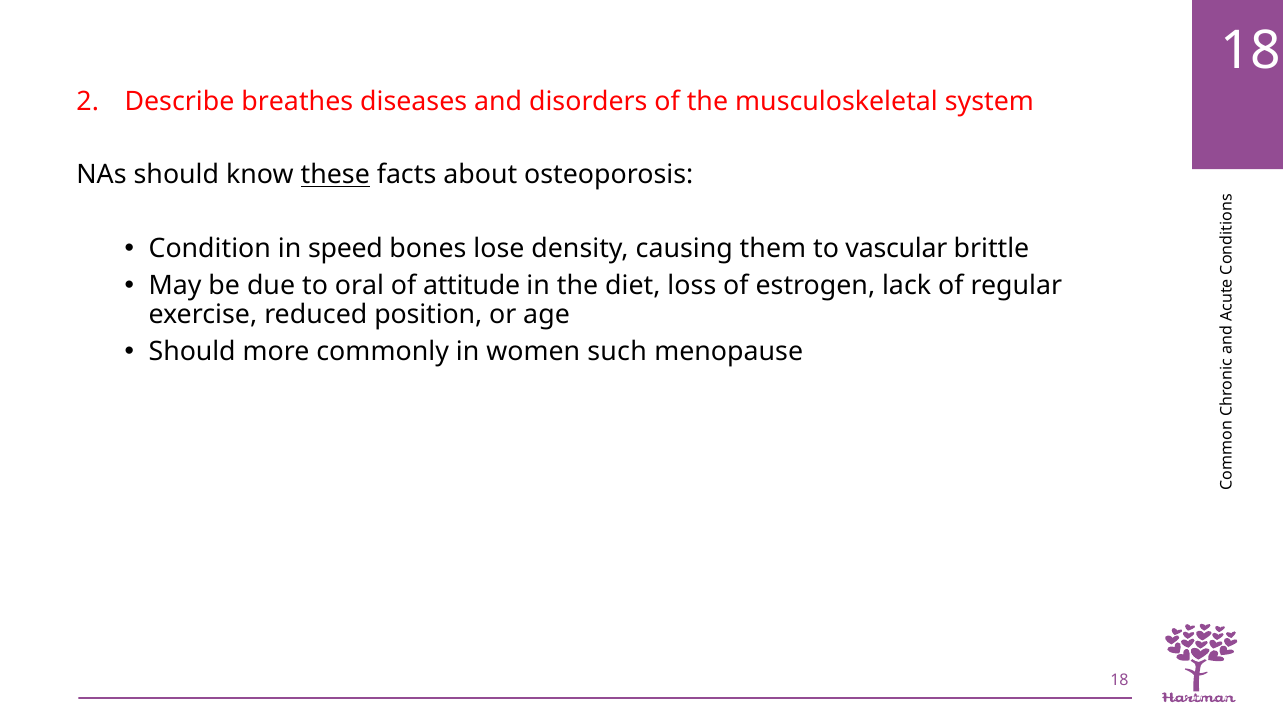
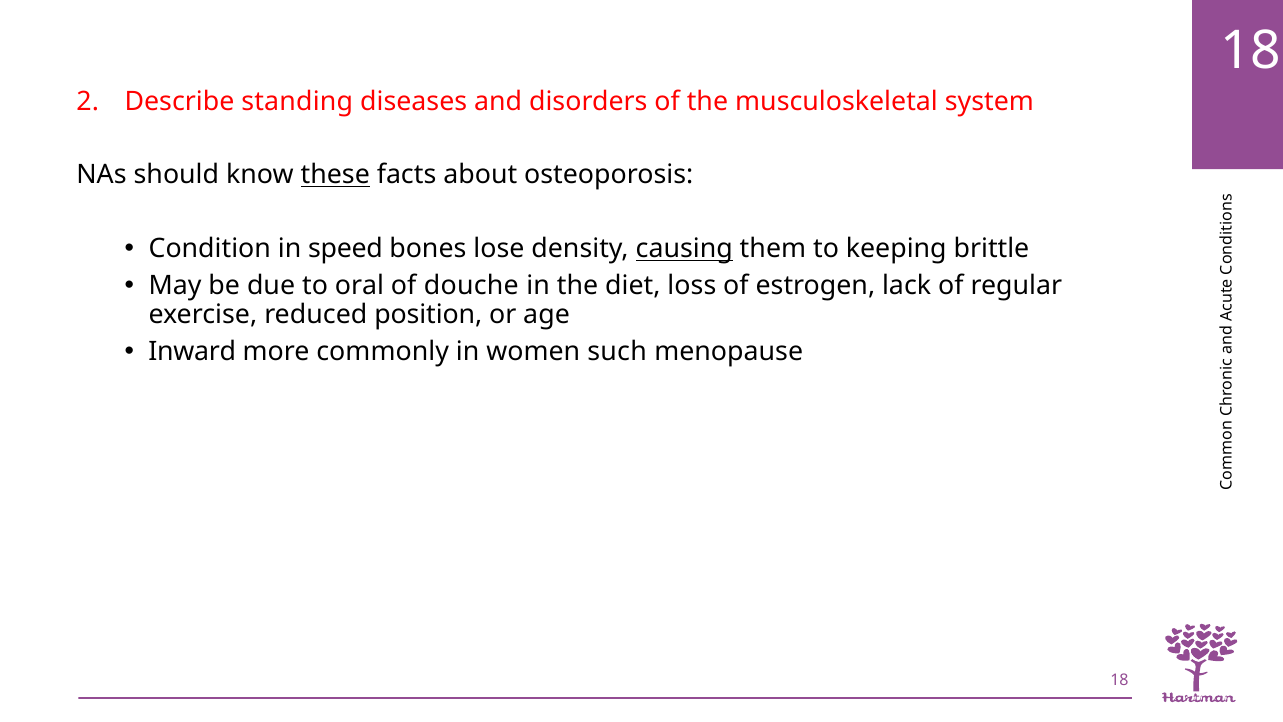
breathes: breathes -> standing (297, 101)
causing underline: none -> present (684, 249)
vascular: vascular -> keeping (896, 249)
attitude: attitude -> douche (471, 286)
Should: Should -> Inward (192, 351)
